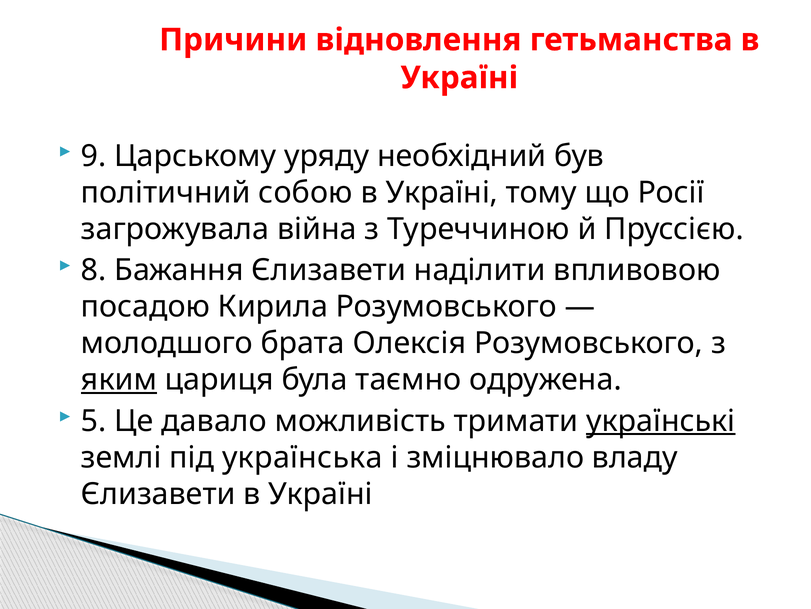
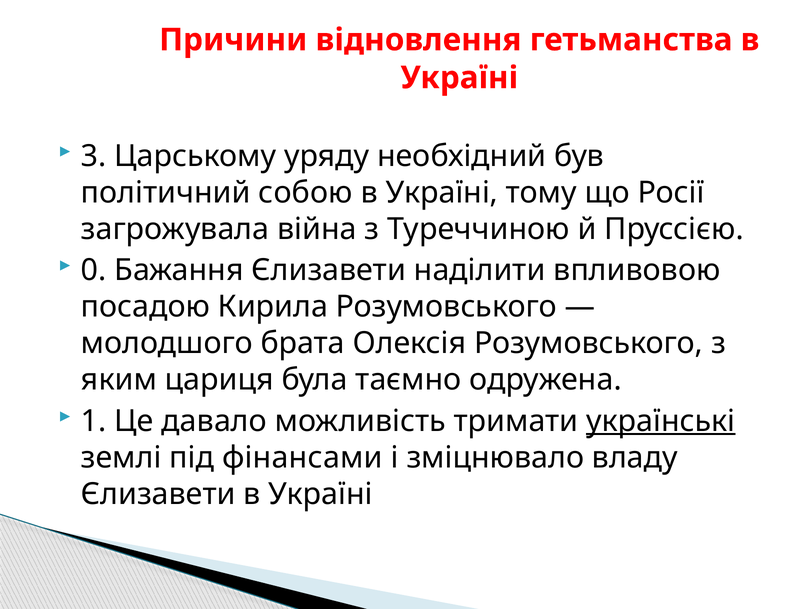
9: 9 -> 3 (94, 156)
8: 8 -> 0 (94, 270)
яким underline: present -> none (119, 379)
5: 5 -> 1 (94, 420)
українська: українська -> фінансами (302, 457)
